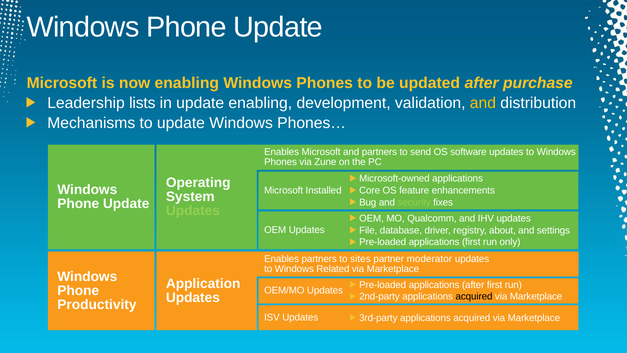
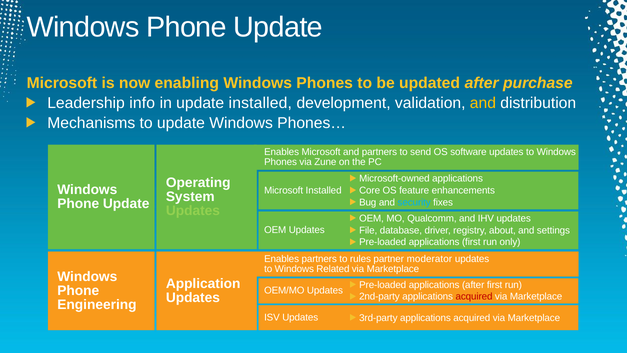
lists: lists -> info (142, 103)
update enabling: enabling -> installed (260, 103)
security colour: light green -> light blue (414, 202)
sites: sites -> rules (360, 259)
acquired colour: black -> red (474, 297)
Productivity: Productivity -> Engineering (97, 304)
